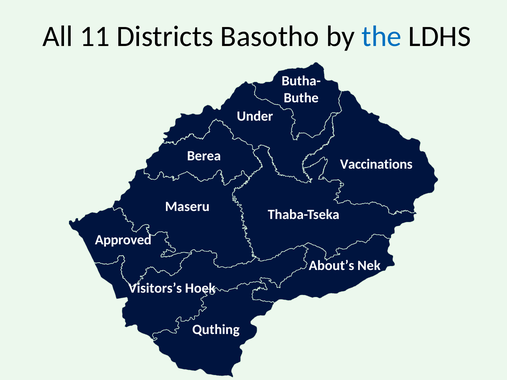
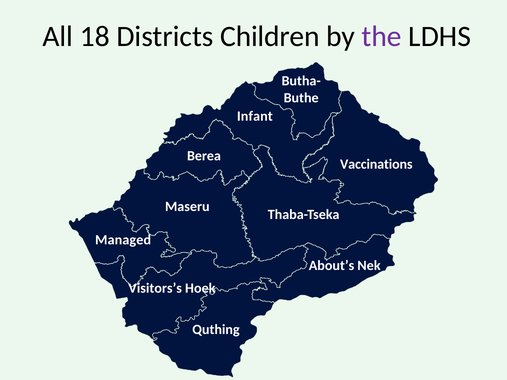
11: 11 -> 18 (95, 37)
Basotho: Basotho -> Children (270, 37)
the colour: blue -> purple (382, 37)
Under: Under -> Infant (255, 116)
Approved: Approved -> Managed (123, 240)
